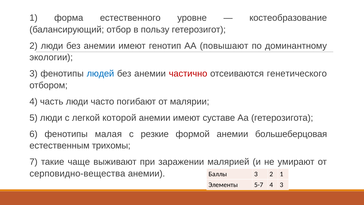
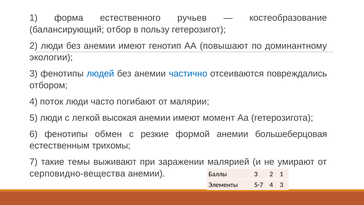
уровне: уровне -> ручьев (192, 18)
частично colour: red -> blue (188, 74)
генетического: генетического -> повреждались (297, 74)
часть: часть -> поток (52, 101)
которой: которой -> высокая (119, 118)
суставе: суставе -> момент (219, 118)
малая: малая -> обмен (108, 134)
чаще: чаще -> темы (79, 162)
